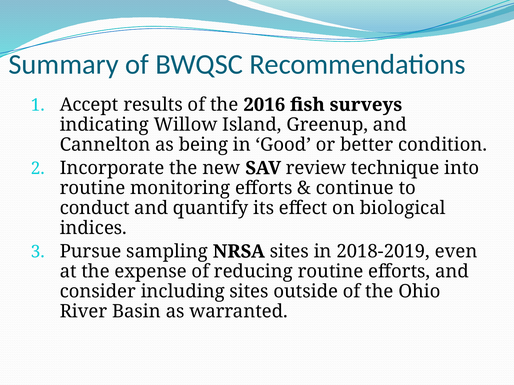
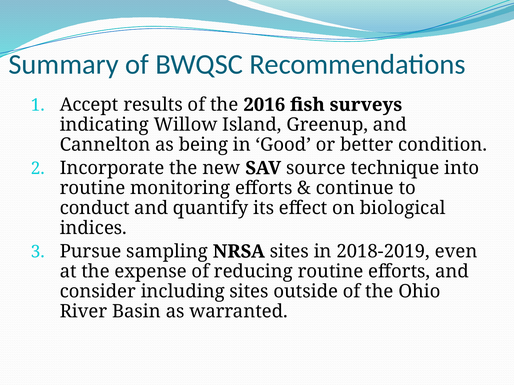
review: review -> source (316, 168)
